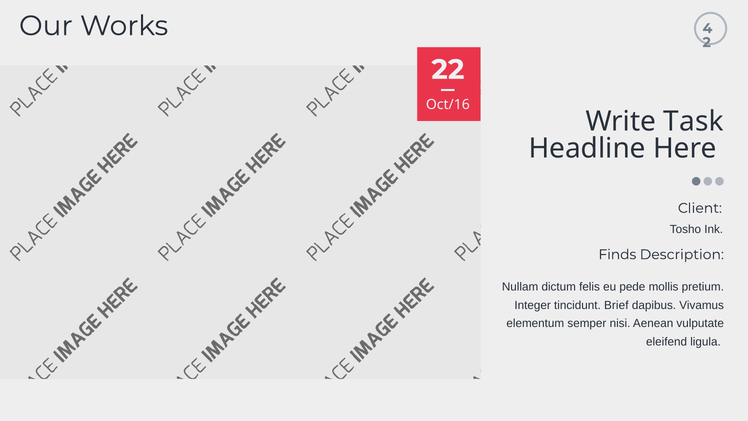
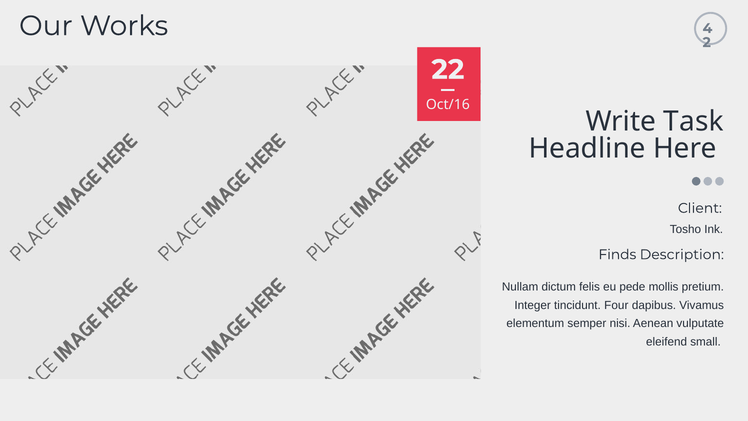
Brief: Brief -> Four (616, 305)
ligula: ligula -> small (706, 342)
